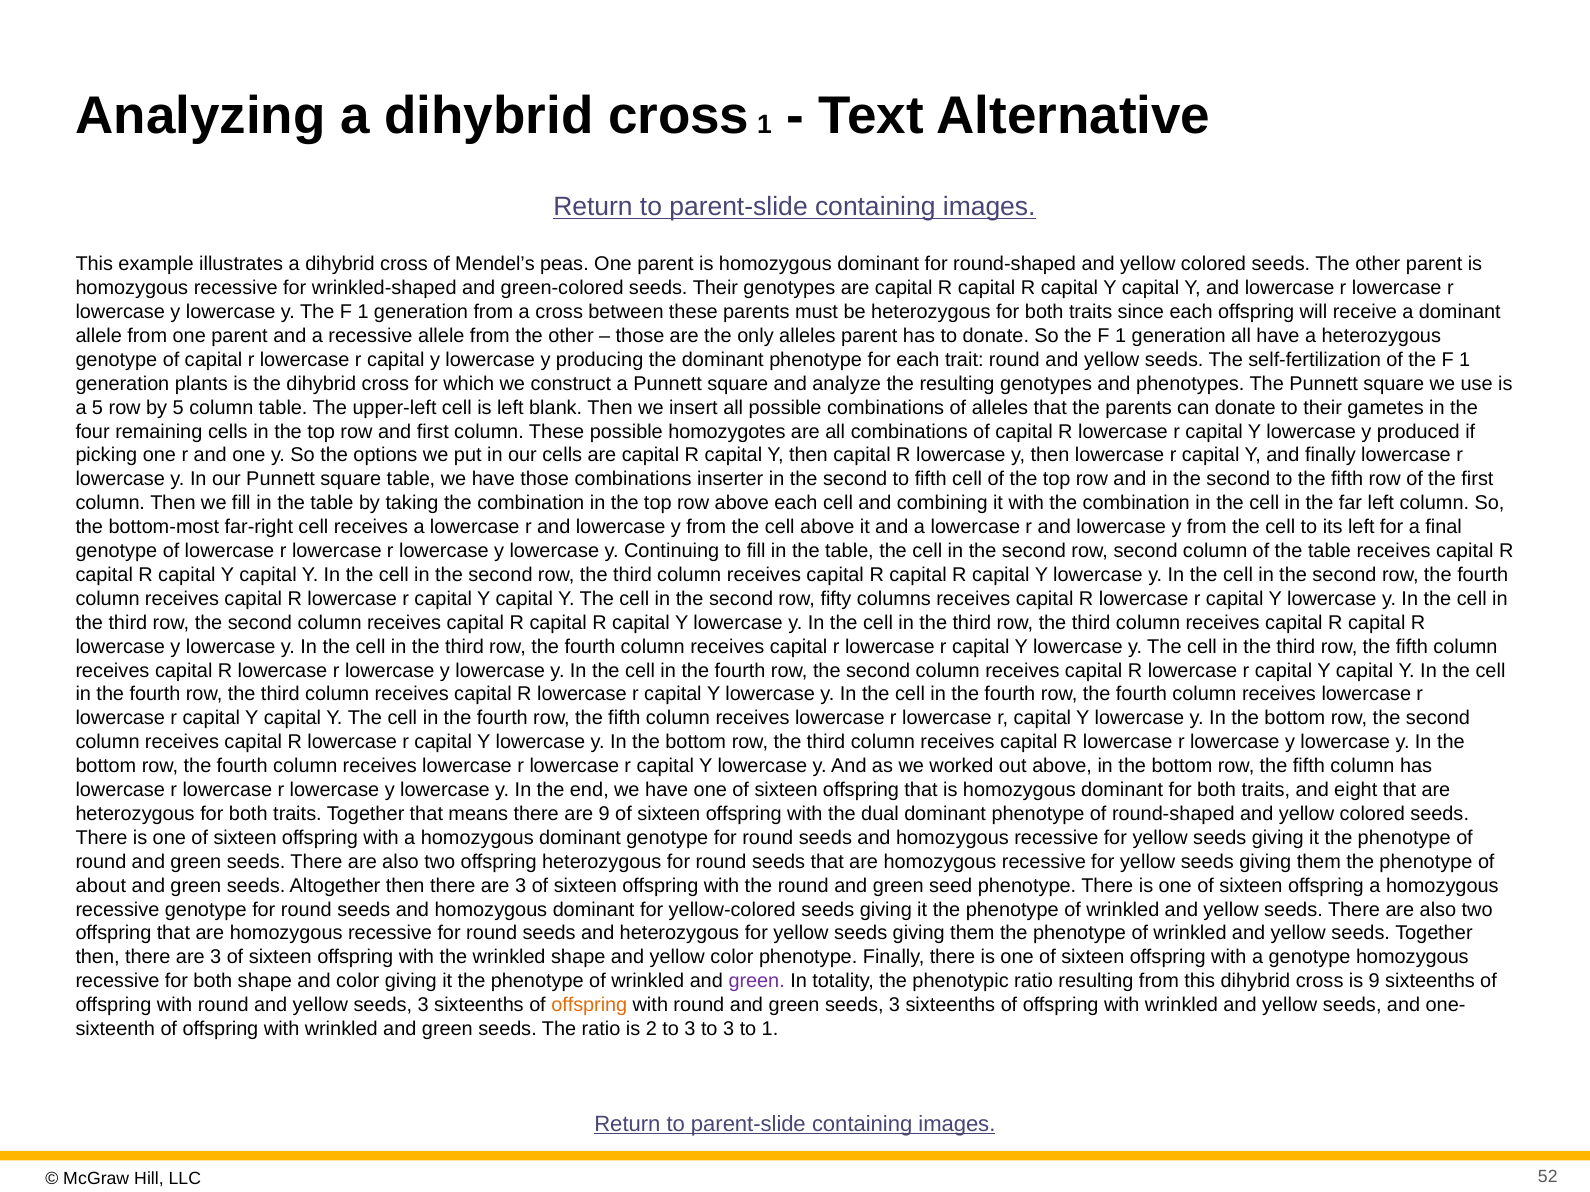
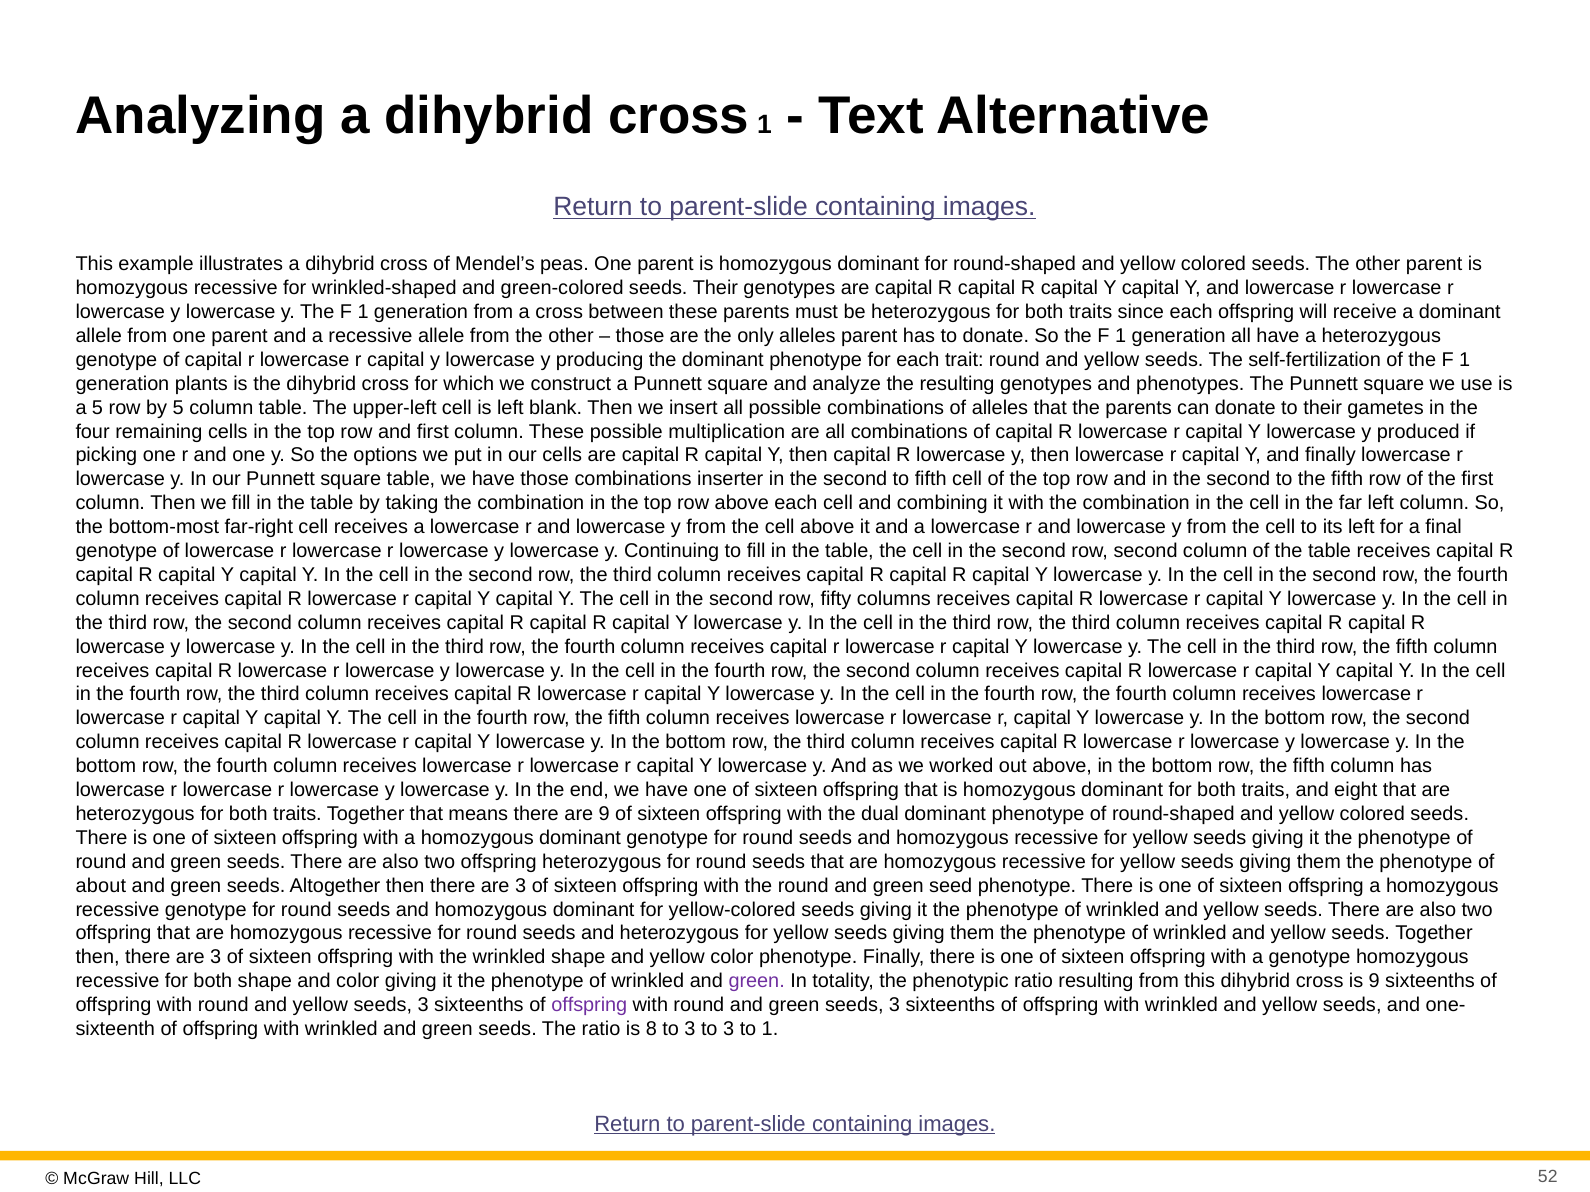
homozygotes: homozygotes -> multiplication (727, 432)
offspring colour: orange -> purple (589, 1006)
2: 2 -> 8 (651, 1029)
